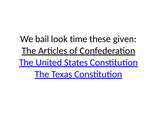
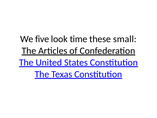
bail: bail -> five (42, 39)
given: given -> small (125, 39)
